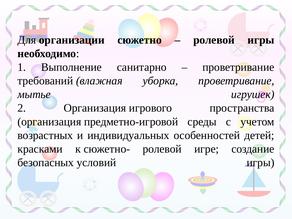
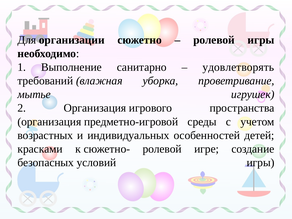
проветривание: проветривание -> удовлетворять (238, 67)
